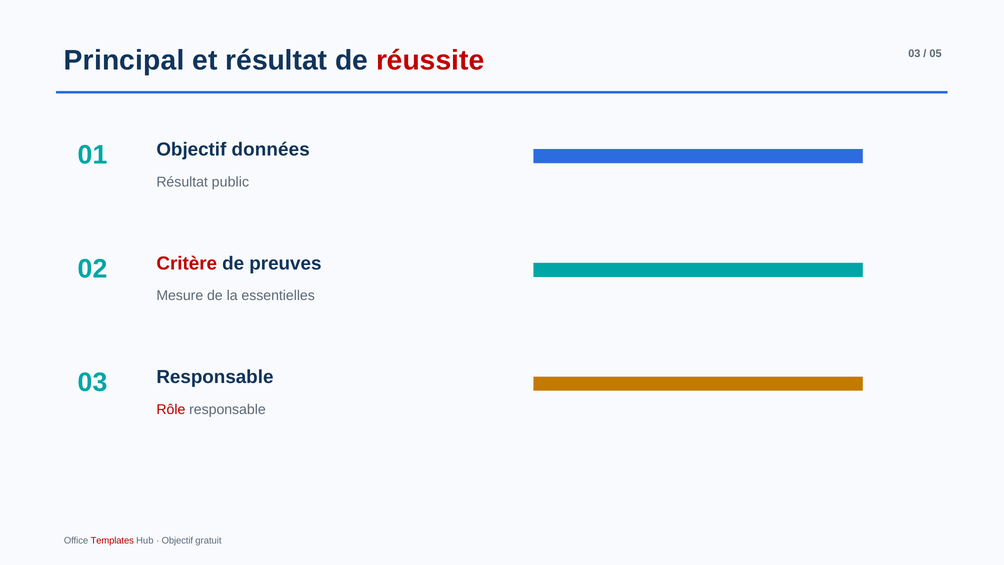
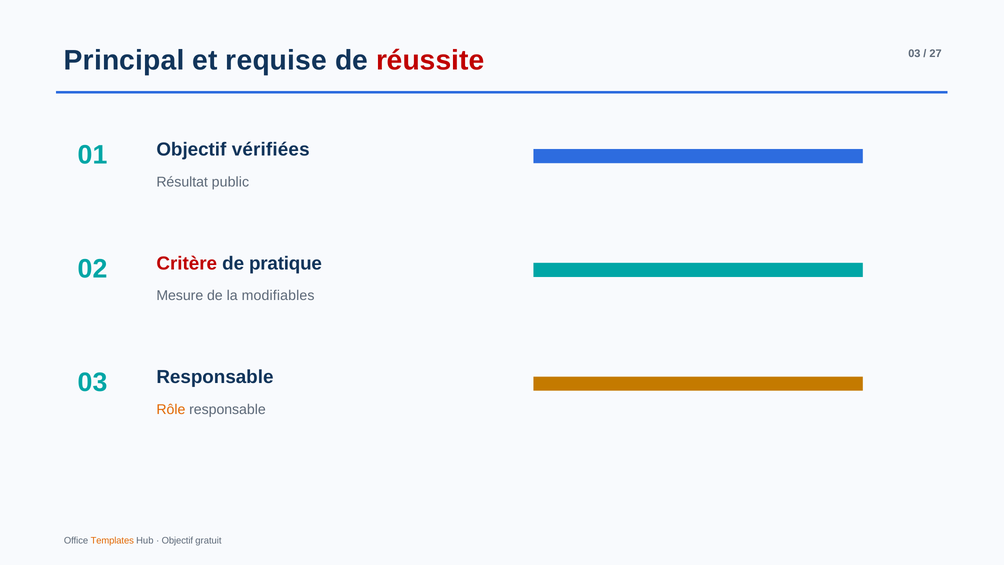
et résultat: résultat -> requise (276, 60)
05: 05 -> 27 (936, 53)
données: données -> vérifiées (271, 150)
preuves: preuves -> pratique (285, 263)
essentielles: essentielles -> modifiables (278, 296)
Rôle colour: red -> orange (171, 409)
Templates colour: red -> orange (112, 540)
